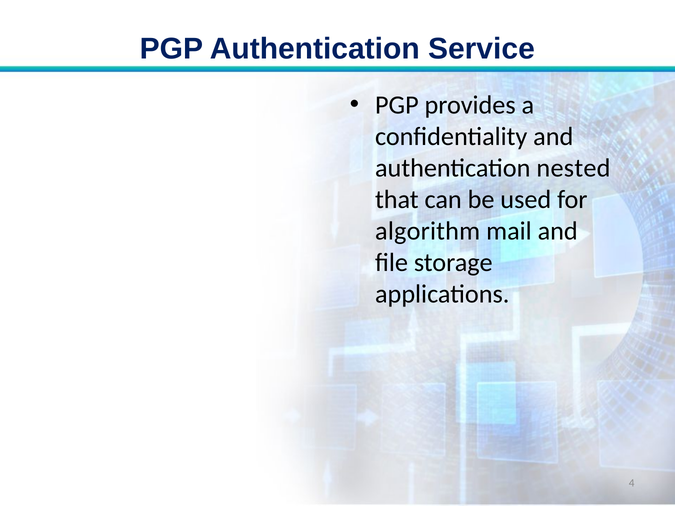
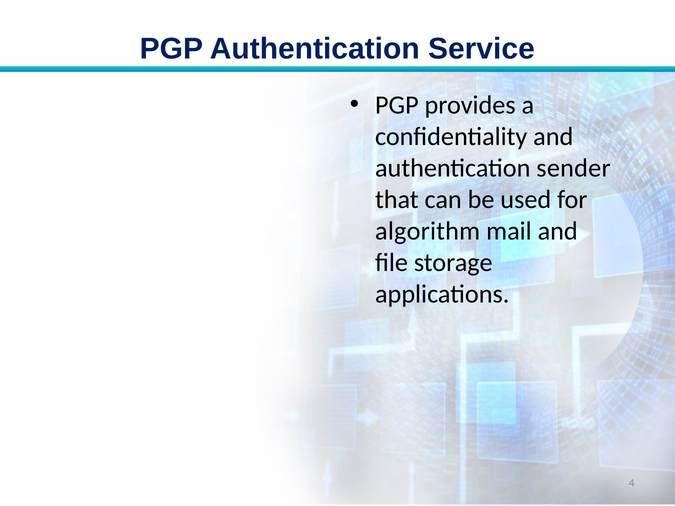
nested: nested -> sender (574, 168)
